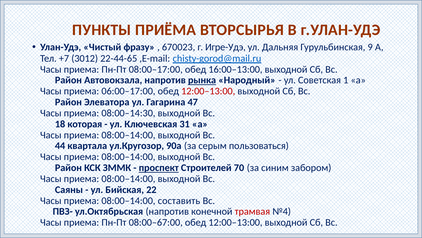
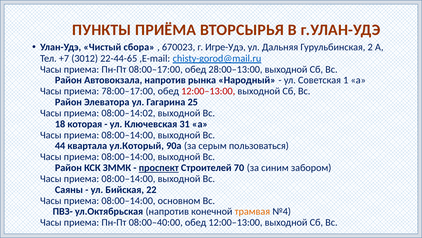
фразу: фразу -> сбора (139, 47)
9: 9 -> 2 (370, 47)
16:00–13:00: 16:00–13:00 -> 28:00–13:00 (235, 69)
рынка underline: present -> none (202, 80)
06:00–17:00: 06:00–17:00 -> 78:00–17:00 (128, 91)
47: 47 -> 25 (193, 102)
08:00–14:30: 08:00–14:30 -> 08:00–14:02 (128, 113)
ул.Кругозор: ул.Кругозор -> ул.Который (137, 146)
составить: составить -> основном (179, 200)
трамвая colour: red -> orange (252, 211)
08:00–67:00: 08:00–67:00 -> 08:00–40:00 (156, 222)
